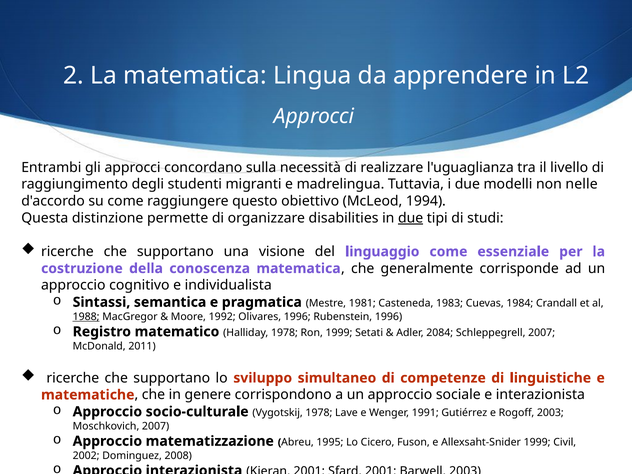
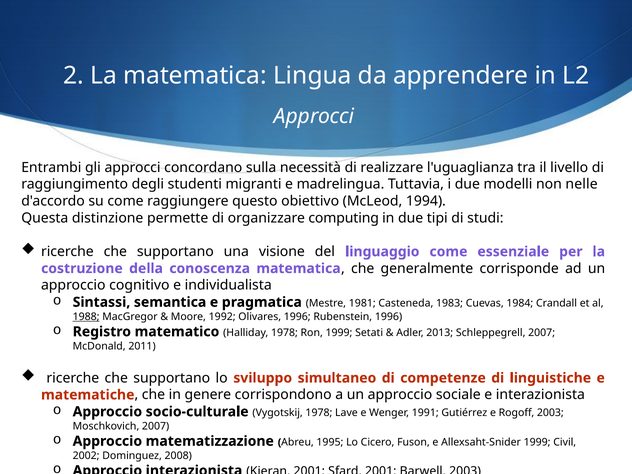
disabilities: disabilities -> computing (344, 218)
due underline: present -> none (411, 218)
2084: 2084 -> 2013 (440, 333)
